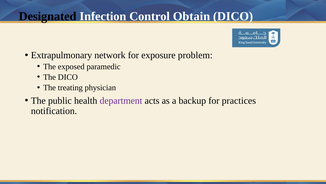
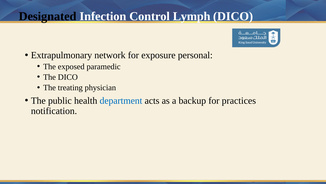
Obtain: Obtain -> Lymph (192, 16)
problem: problem -> personal (195, 55)
department colour: purple -> blue (121, 100)
